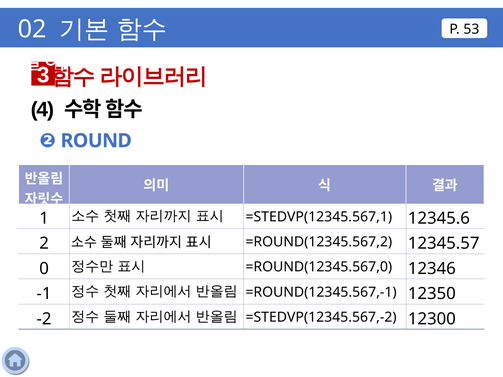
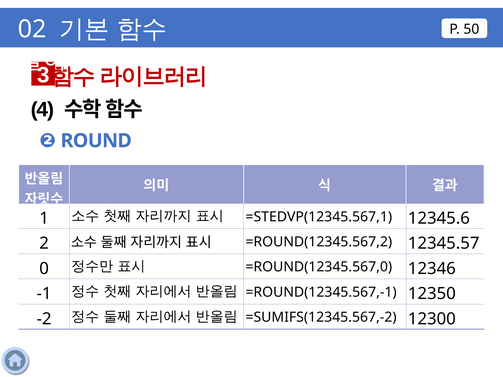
53: 53 -> 50 (471, 29)
=STEDVP(12345.567,-2: =STEDVP(12345.567,-2 -> =SUMIFS(12345.567,-2 (321, 318)
